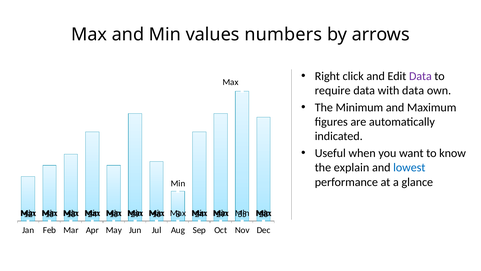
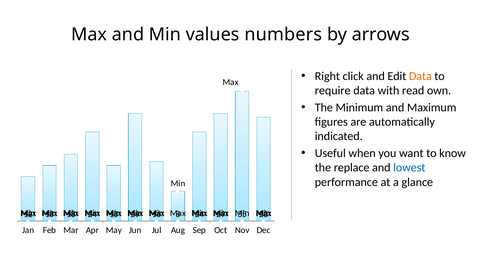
Data colour: purple -> orange (420, 76)
with data: data -> read (413, 90)
explain: explain -> replace (352, 167)
